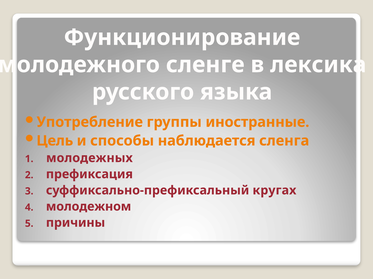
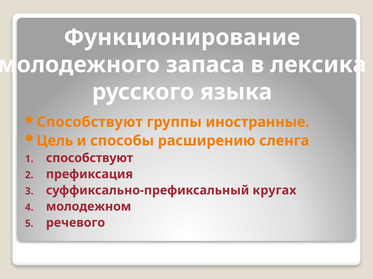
сленге: сленге -> запаса (205, 65)
Употребление: Употребление -> Способствуют (90, 122)
наблюдается: наблюдается -> расширению (207, 141)
молодежных: молодежных -> способствуют (90, 158)
причины: причины -> речевого (76, 223)
